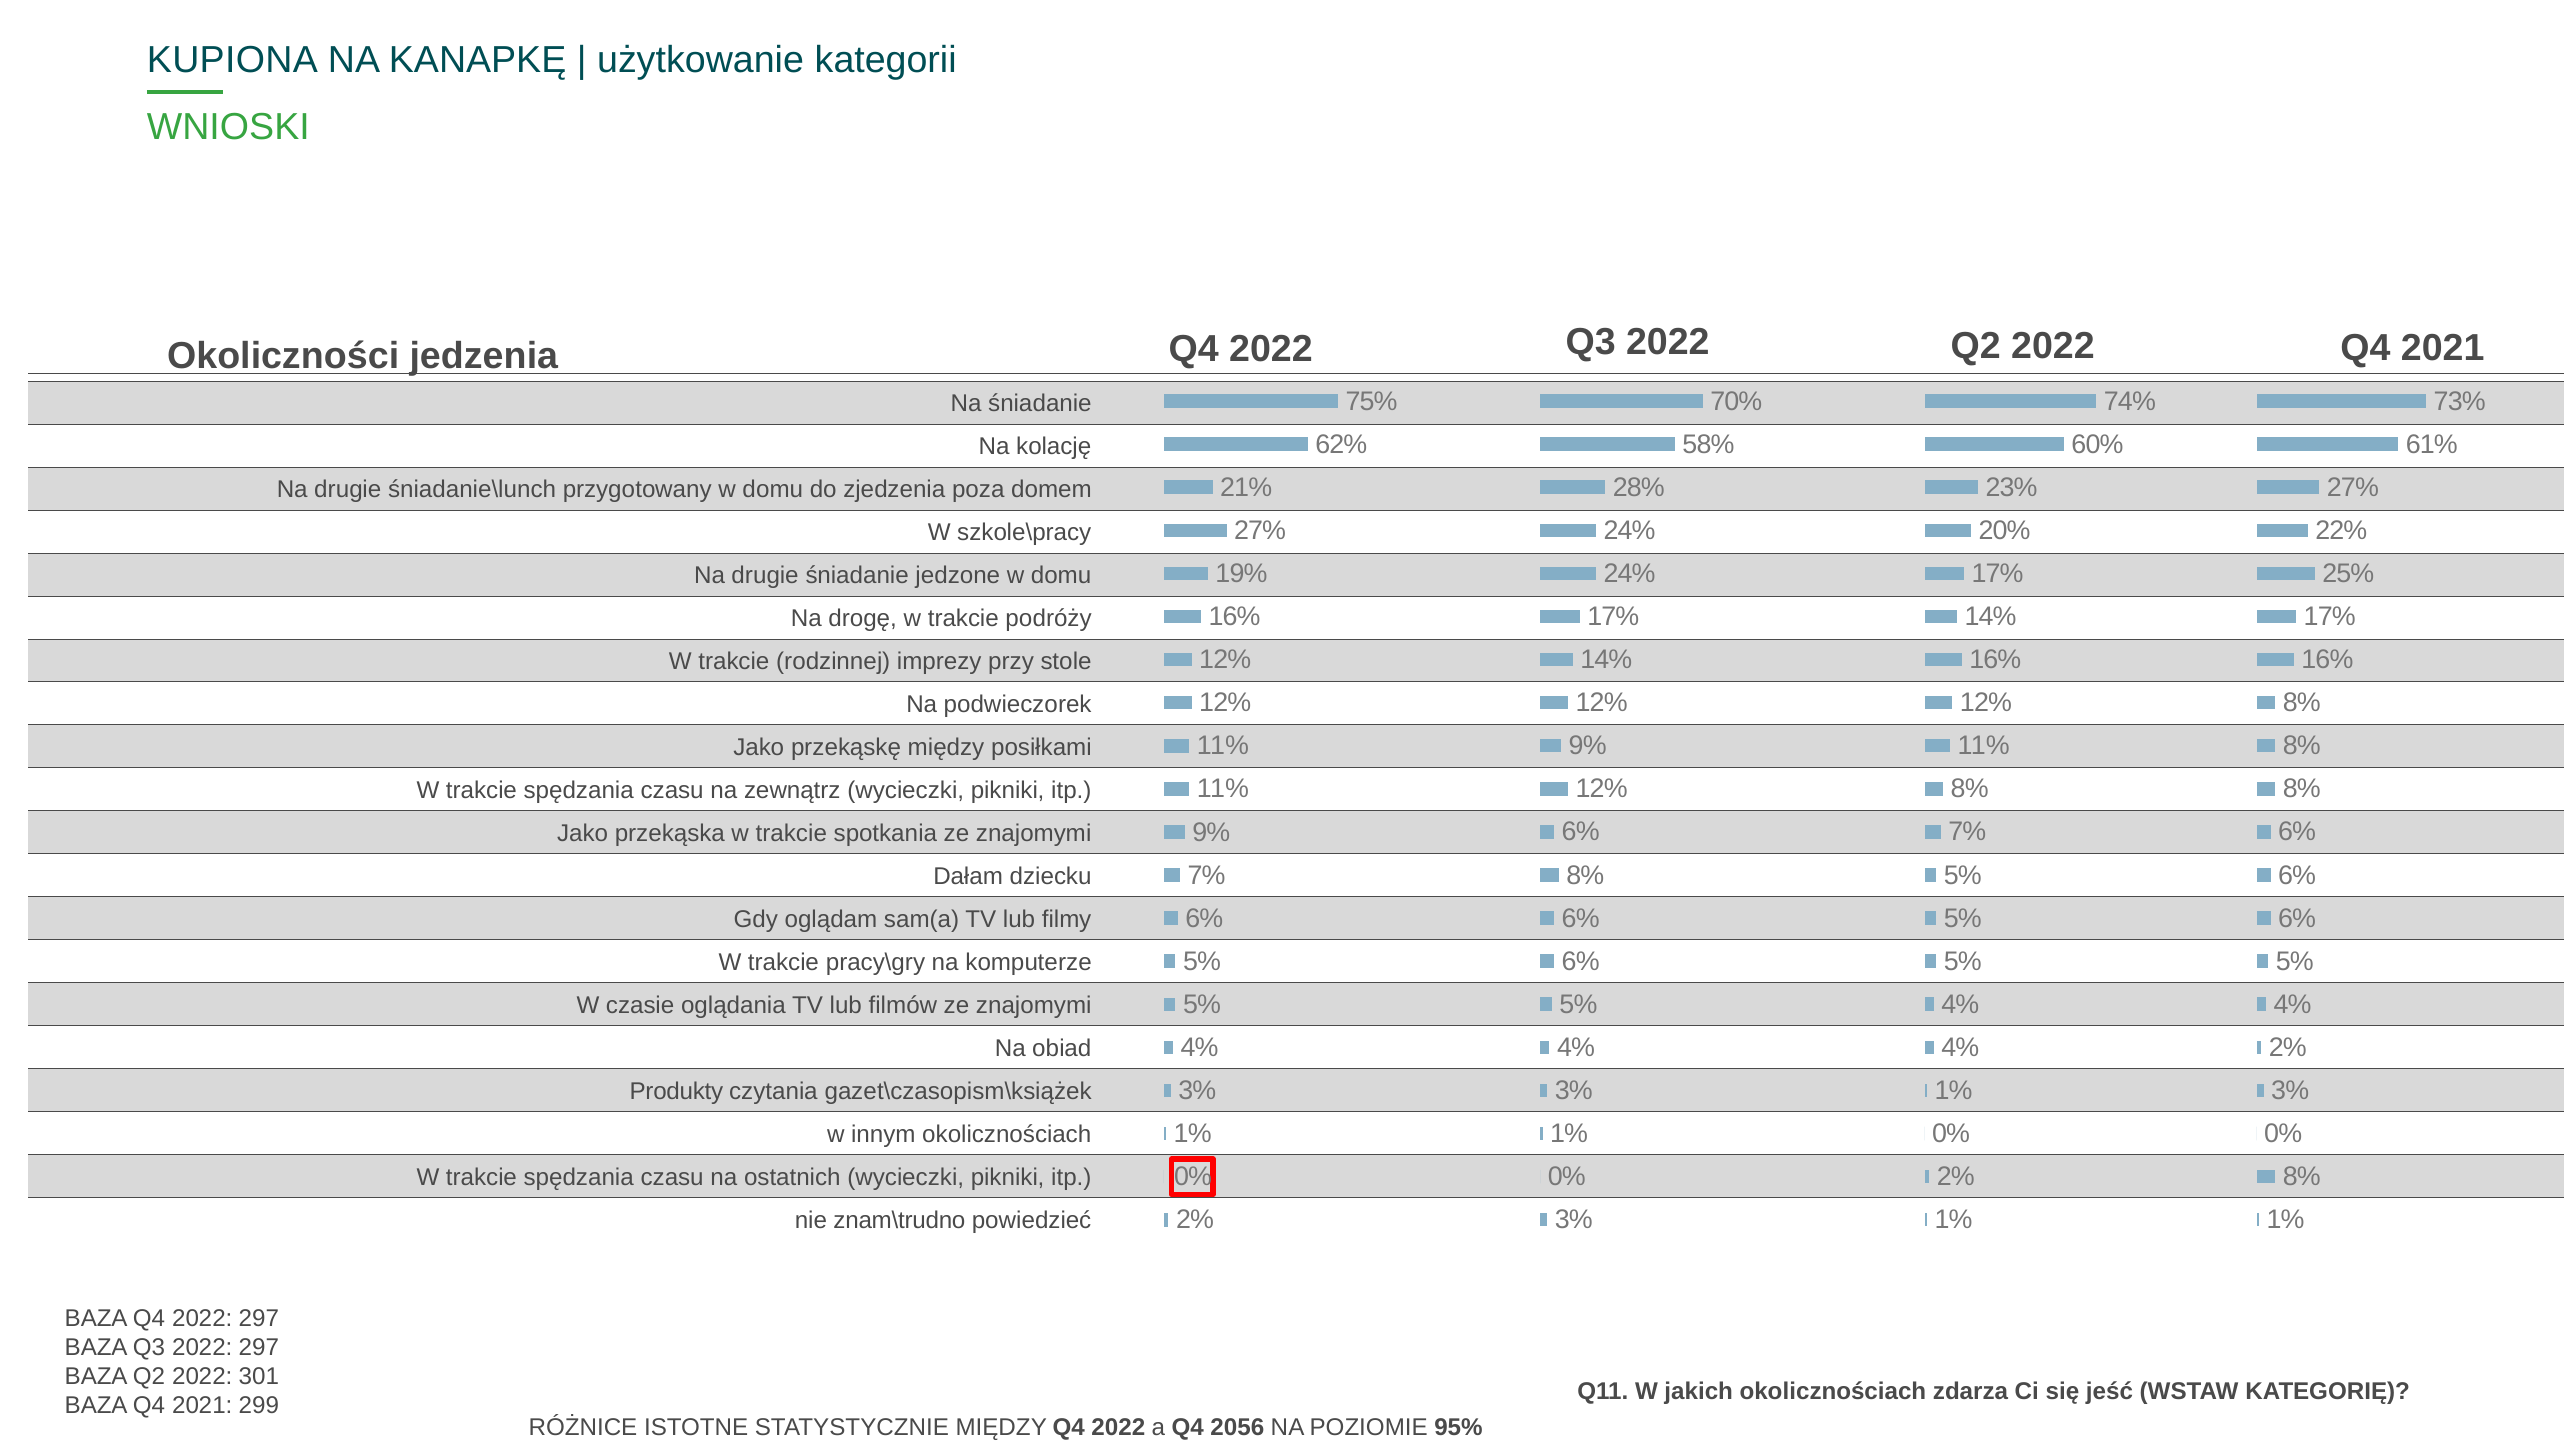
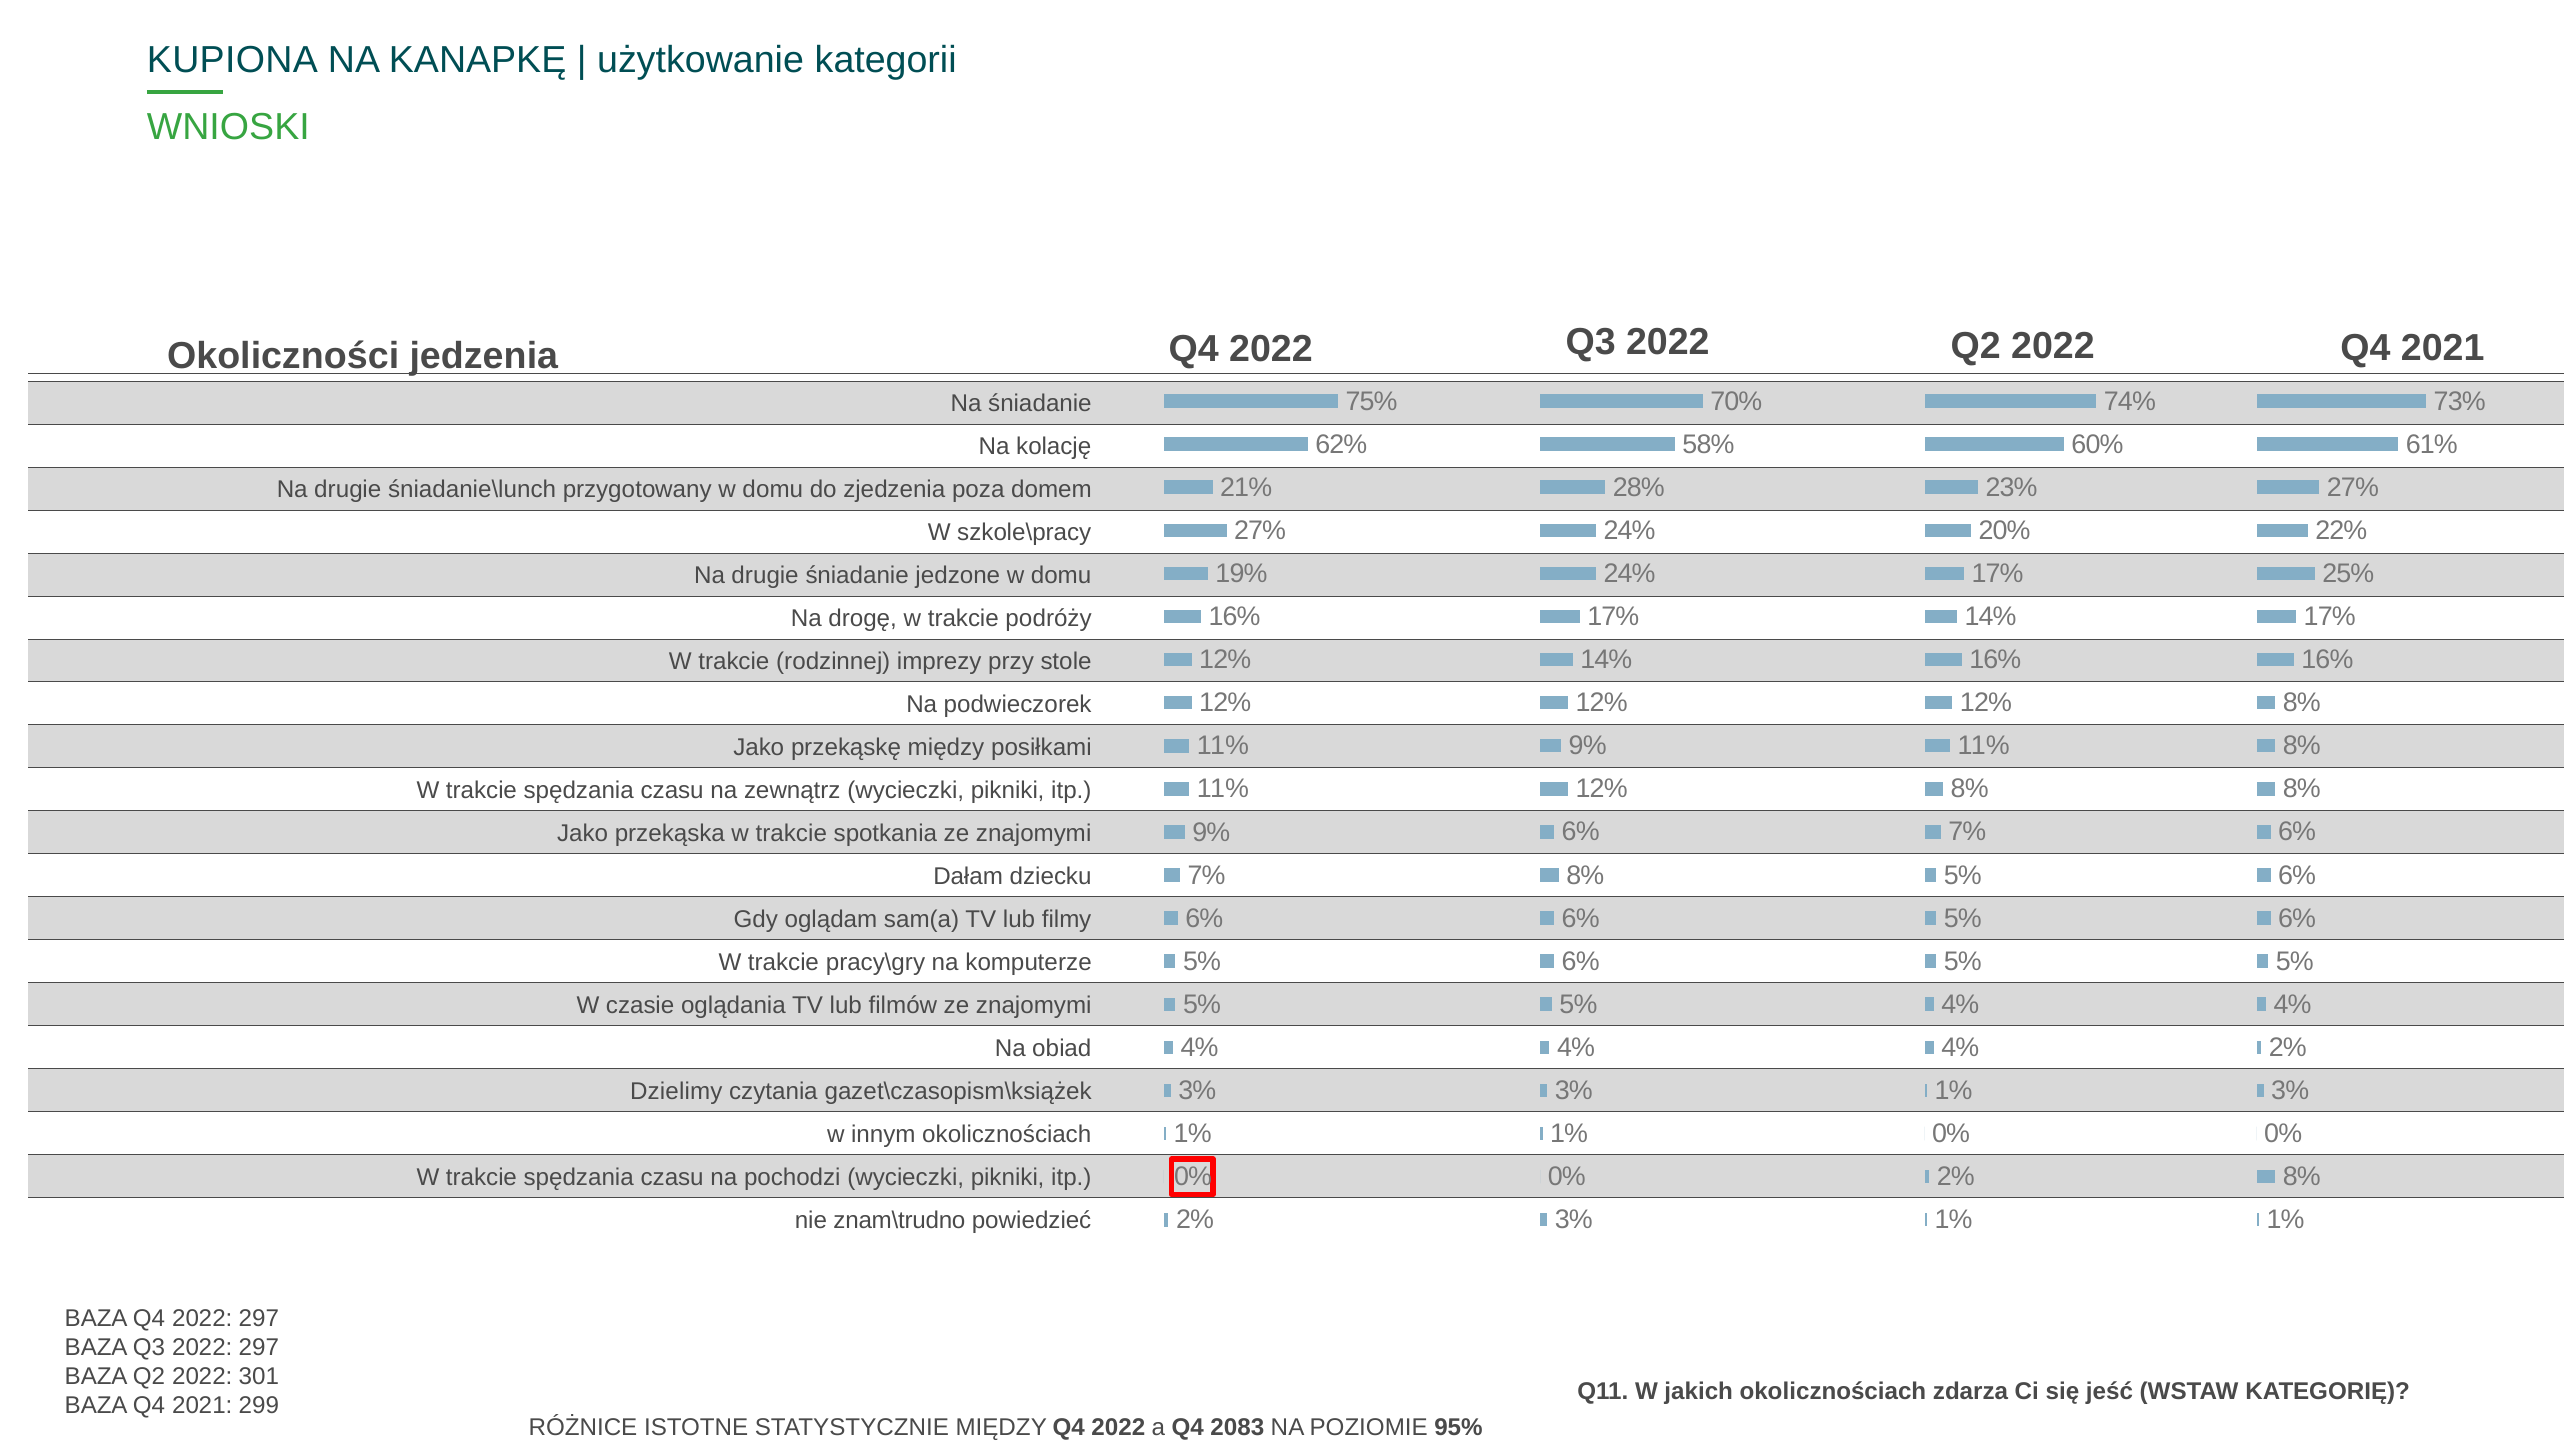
Produkty: Produkty -> Dzielimy (676, 1091)
ostatnich: ostatnich -> pochodzi (792, 1177)
2056: 2056 -> 2083 (1237, 1428)
